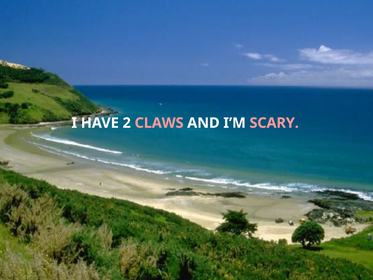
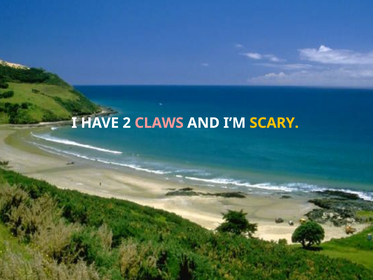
SCARY colour: pink -> yellow (274, 123)
